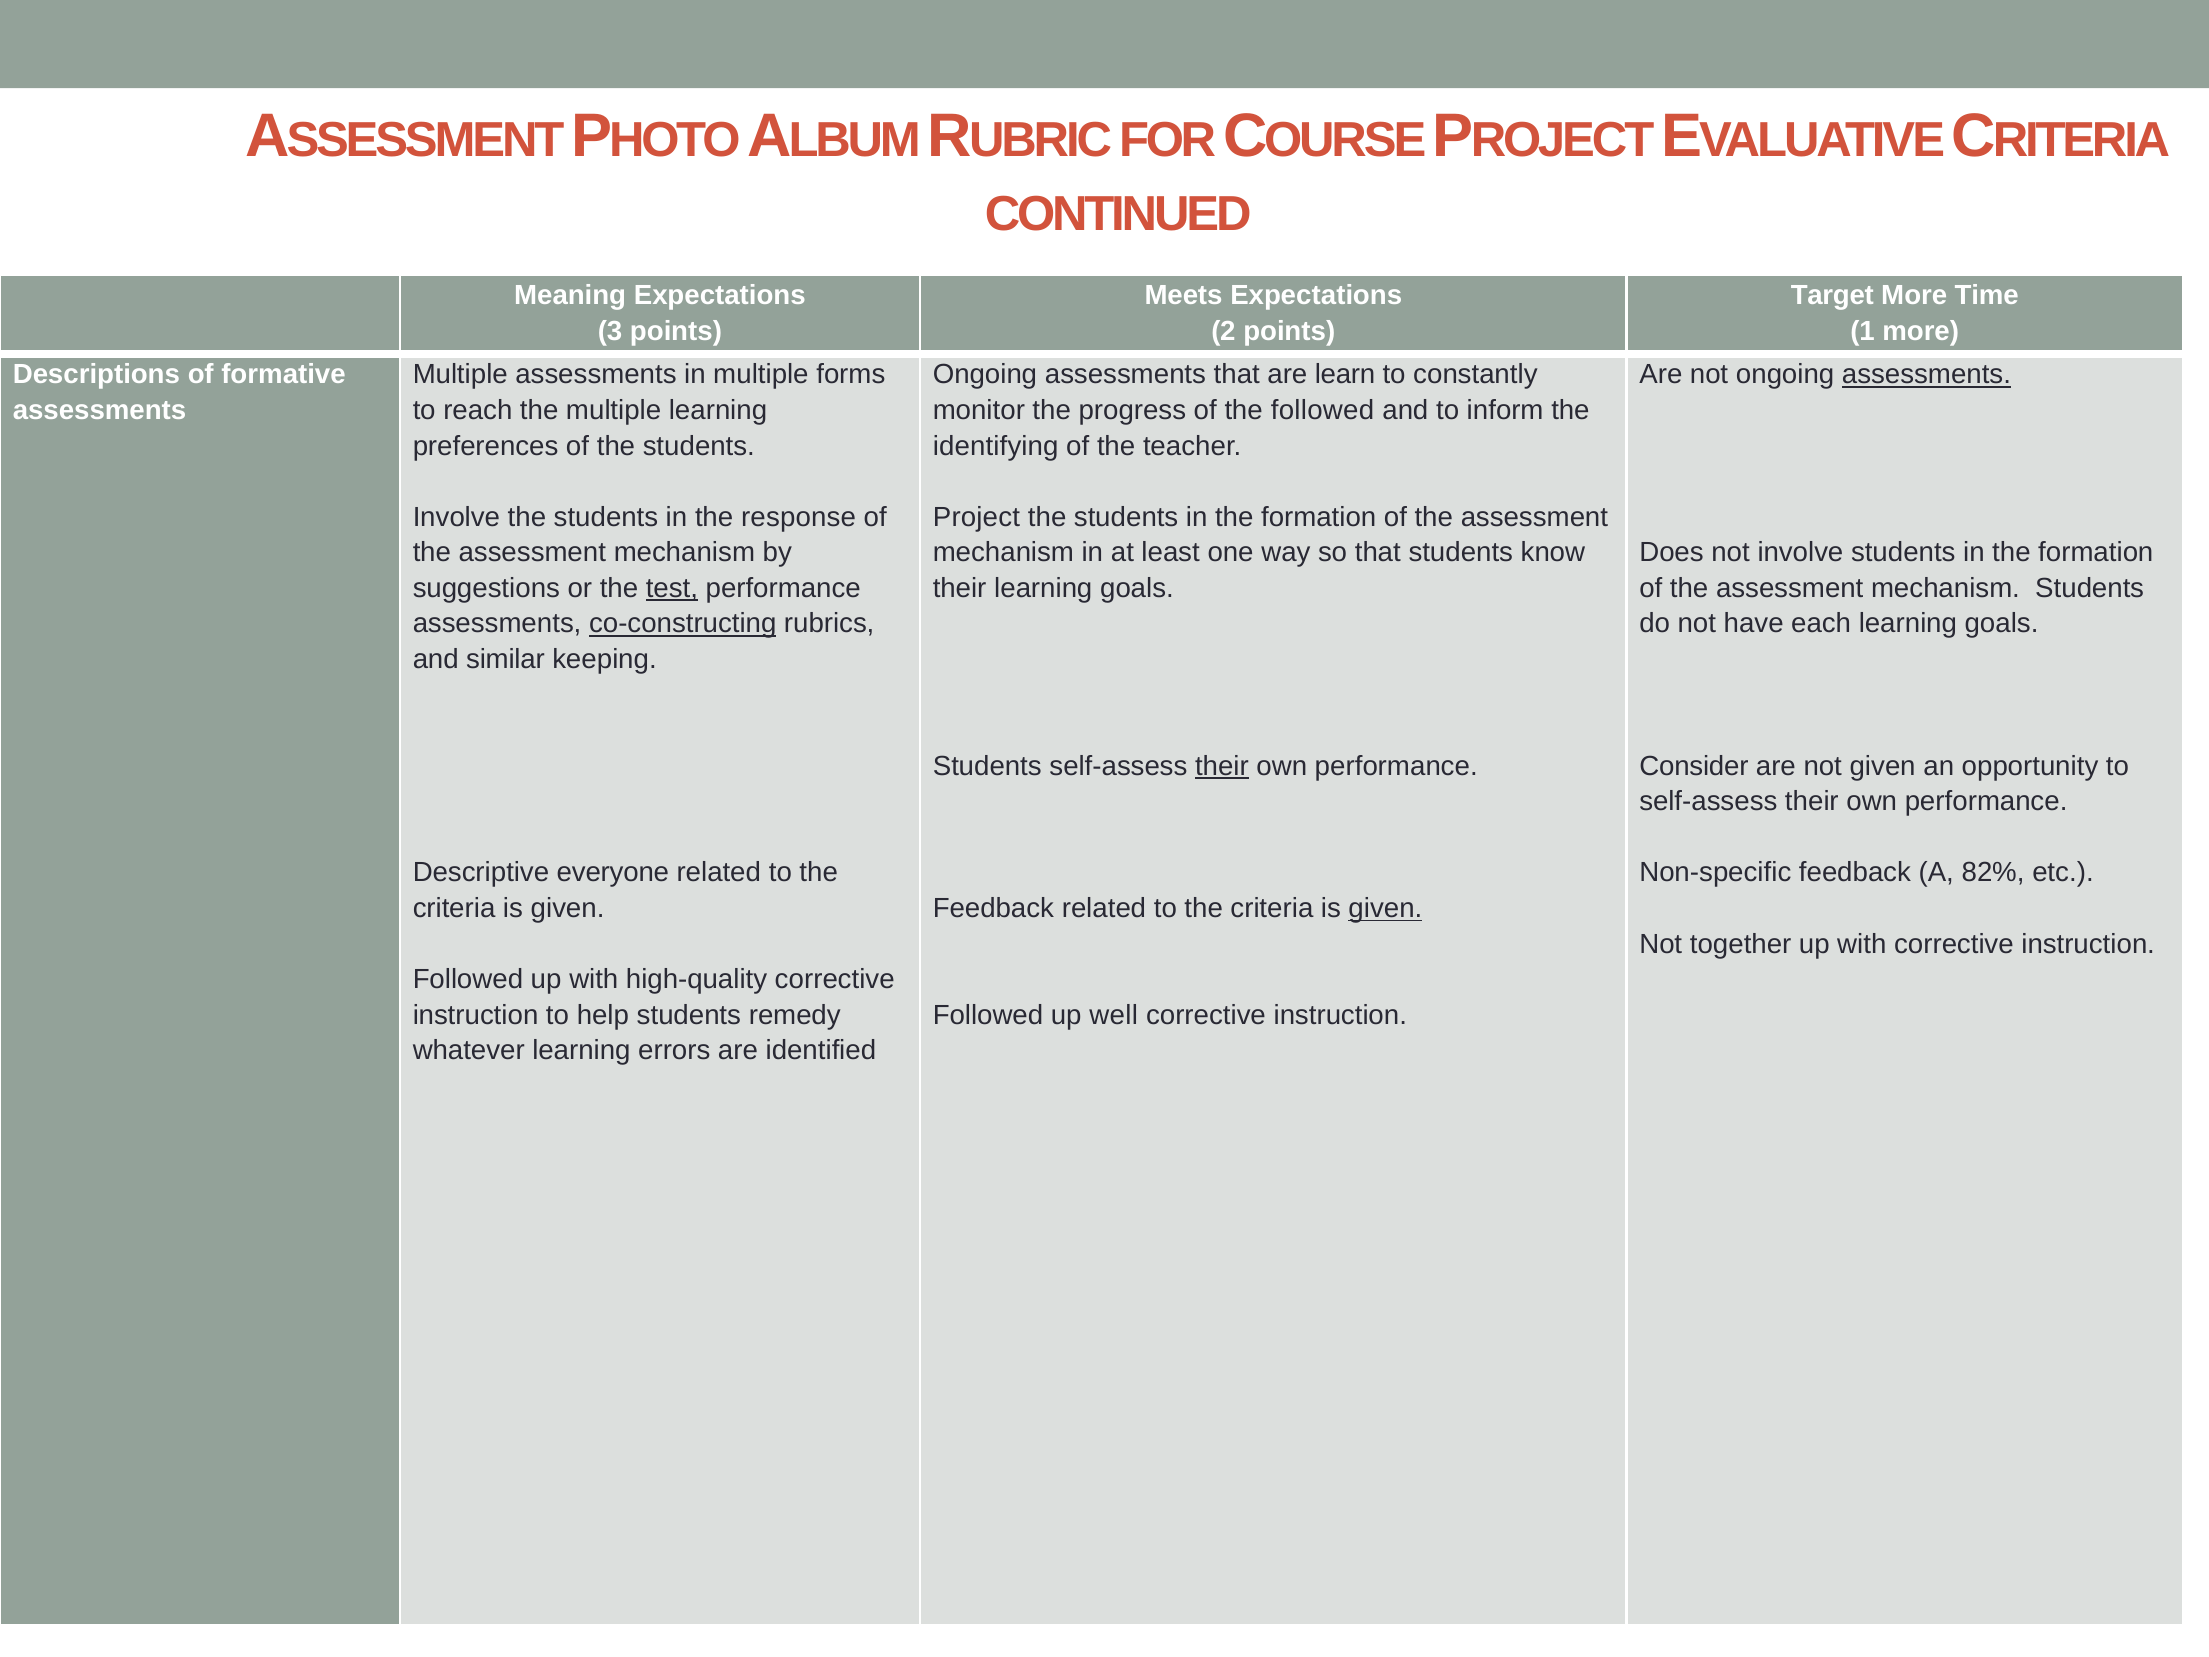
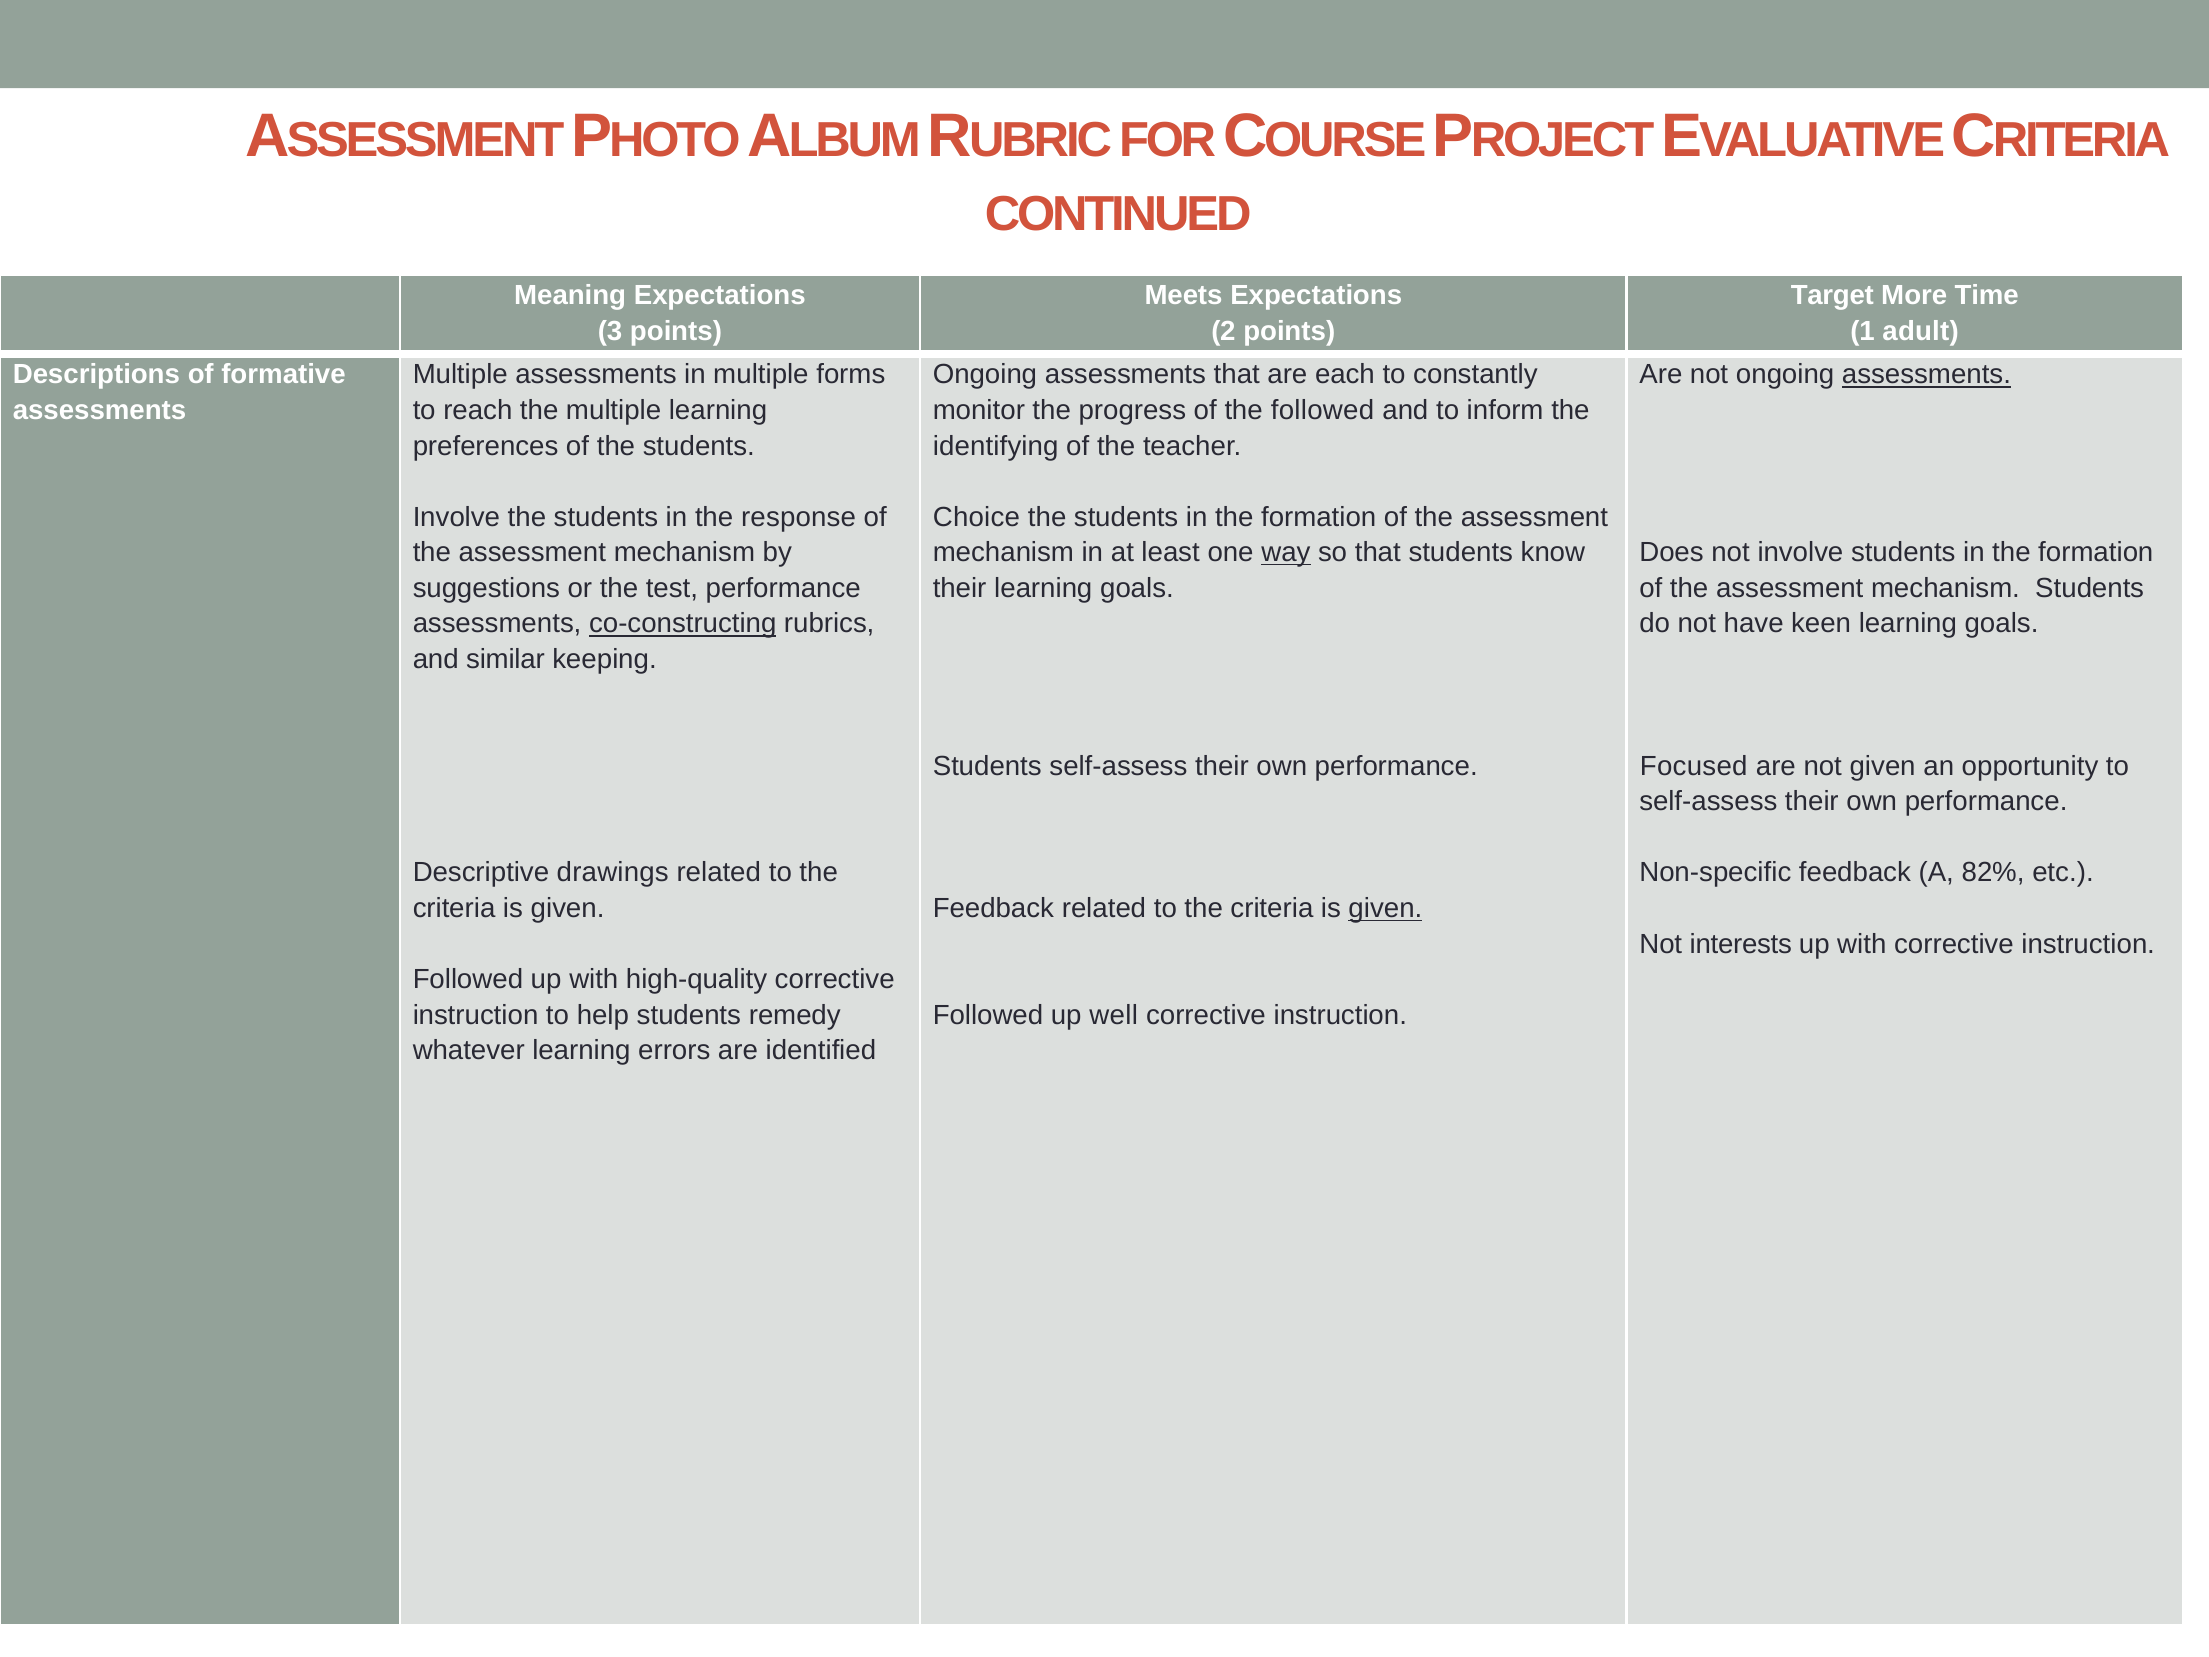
1 more: more -> adult (1921, 331)
learn: learn -> each (1345, 375)
Project: Project -> Choice (976, 517)
way underline: none -> present (1286, 553)
test underline: present -> none (672, 588)
each: each -> keen (1821, 624)
their underline: present -> none (1222, 766)
Consider: Consider -> Focused (1694, 766)
everyone: everyone -> drawings (613, 873)
together: together -> interests (1741, 944)
